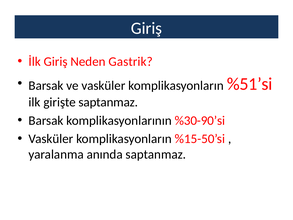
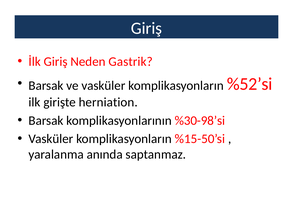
%51’si: %51’si -> %52’si (250, 84)
girişte saptanmaz: saptanmaz -> herniation (108, 102)
%30-90’si: %30-90’si -> %30-98’si (200, 120)
